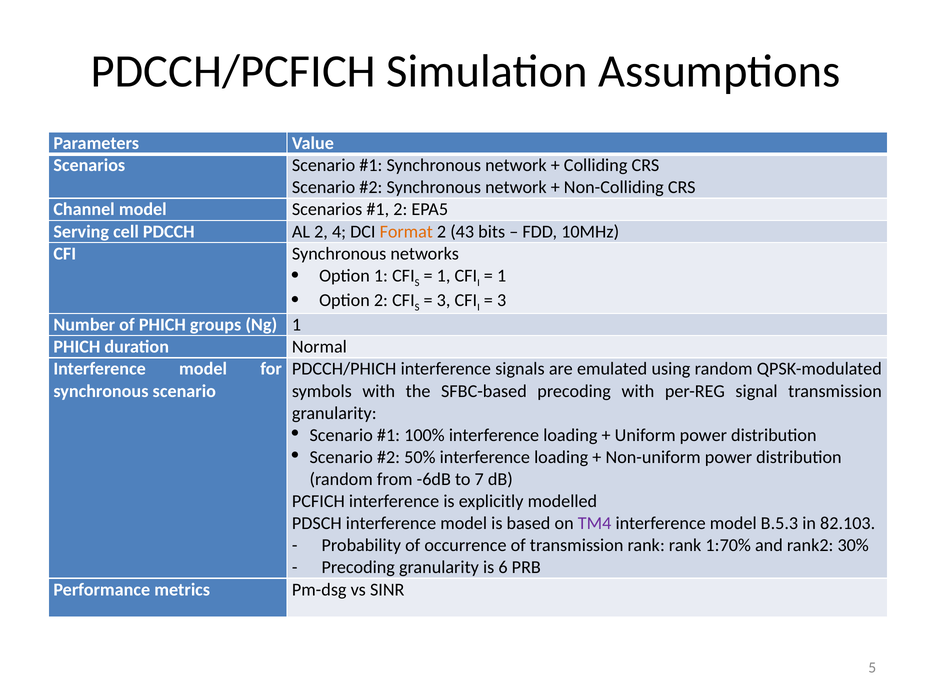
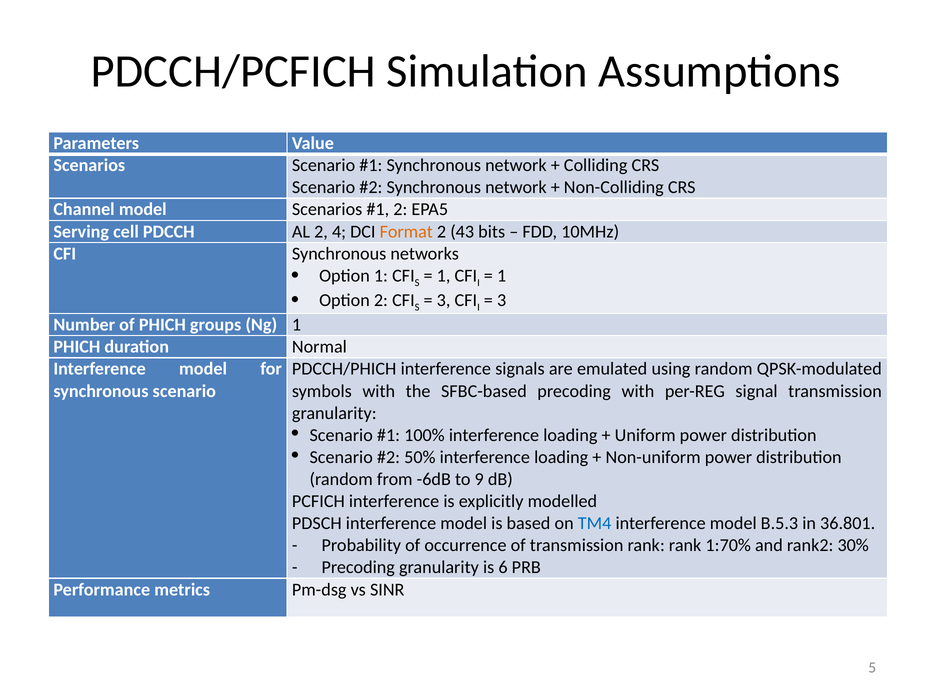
7: 7 -> 9 (479, 479)
TM4 colour: purple -> blue (595, 523)
82.103: 82.103 -> 36.801 (848, 523)
